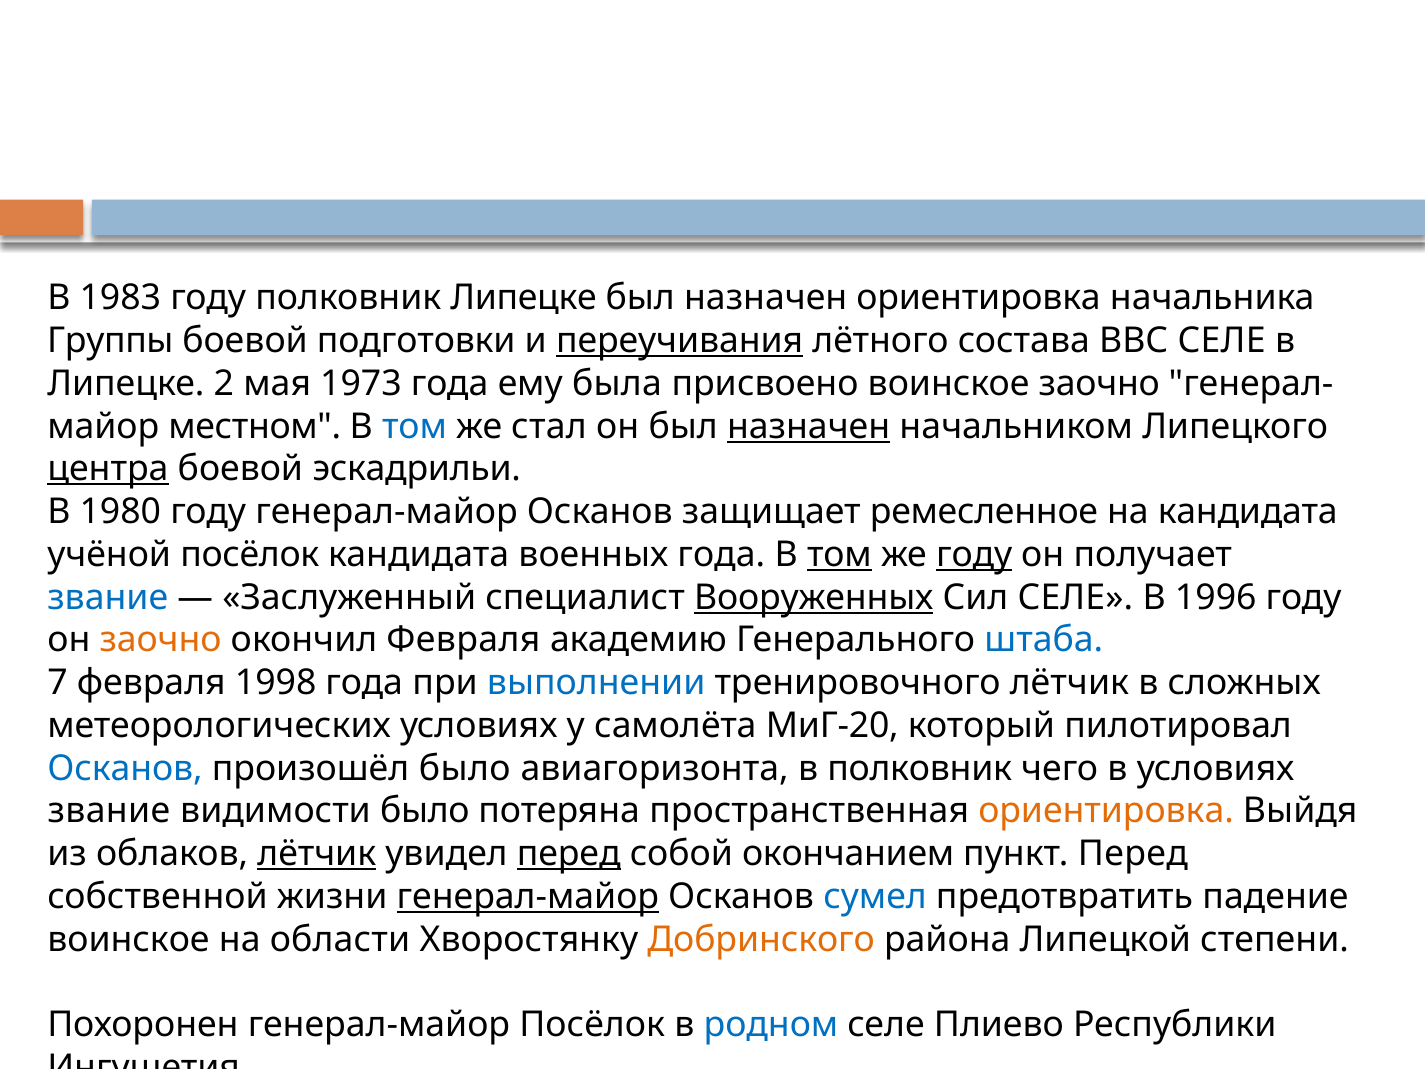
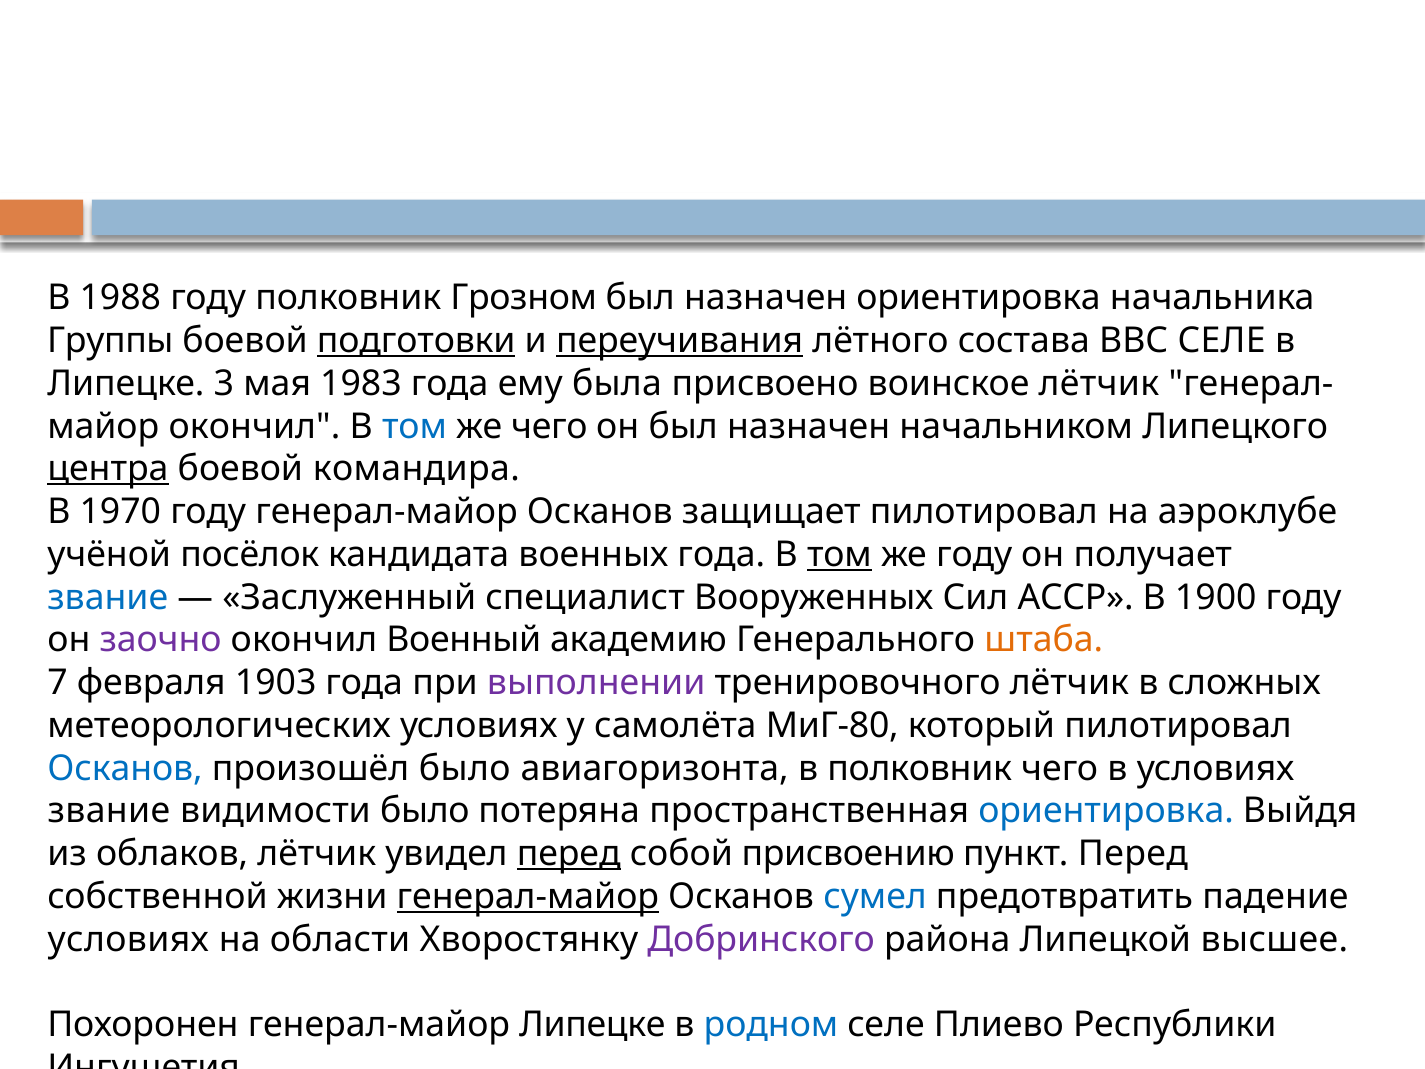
1983: 1983 -> 1988 (120, 298)
полковник Липецке: Липецке -> Грозном (524, 298)
подготовки underline: none -> present (416, 341)
2: 2 -> 3 (224, 383)
1973: 1973 -> 1983 (361, 383)
воинское заочно: заочно -> лётчик (1099, 383)
местном: местном -> окончил (255, 426)
же стал: стал -> чего (549, 426)
назначен underline: present -> none (809, 426)
эскадрильи: эскадрильи -> командира (416, 469)
1980: 1980 -> 1970 (120, 512)
защищает ремесленное: ремесленное -> пилотировал (984, 512)
на кандидата: кандидата -> аэроклубе (1248, 512)
году underline: present -> none (974, 554)
Вооруженных underline: present -> none (814, 597)
Сил СЕЛЕ: СЕЛЕ -> АССР (1076, 597)
1996: 1996 -> 1900 (1216, 597)
заочно colour: orange -> purple (161, 640)
окончил Февраля: Февраля -> Военный (464, 640)
штаба colour: blue -> orange (1044, 640)
1998: 1998 -> 1903 (276, 683)
выполнении colour: blue -> purple (596, 683)
МиГ-20: МиГ-20 -> МиГ-80 (832, 725)
ориентировка colour: orange -> blue (1106, 811)
лётчик underline: present -> none (317, 854)
окончанием: окончанием -> присвоению (848, 854)
воинское: воинское -> условиях (128, 939)
Добринского colour: orange -> purple (761, 939)
степени: степени -> высшее (1274, 939)
генерал-майор Посёлок: Посёлок -> Липецке (592, 1025)
